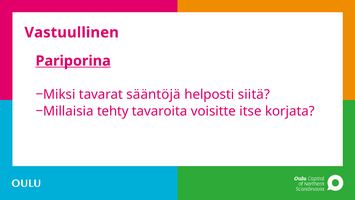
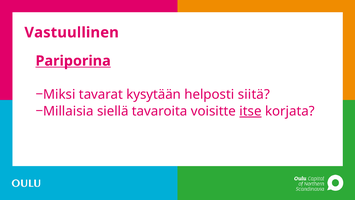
sääntöjä: sääntöjä -> kysytään (154, 94)
tehty: tehty -> siellä (113, 111)
itse underline: none -> present (251, 111)
